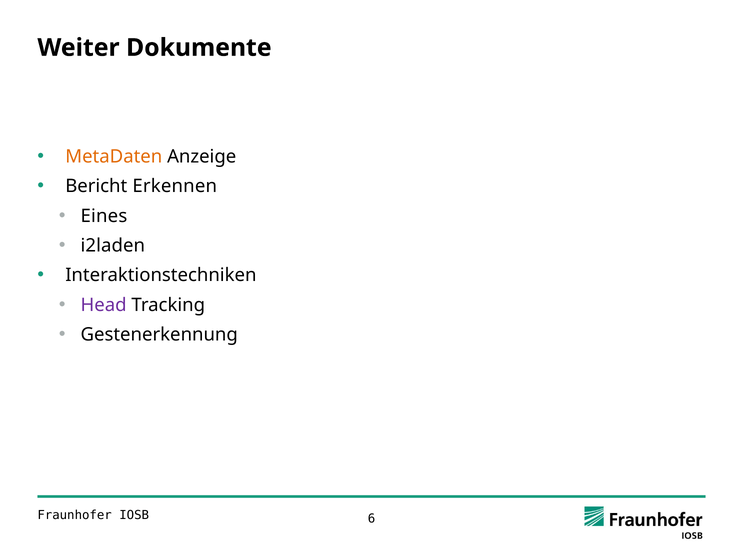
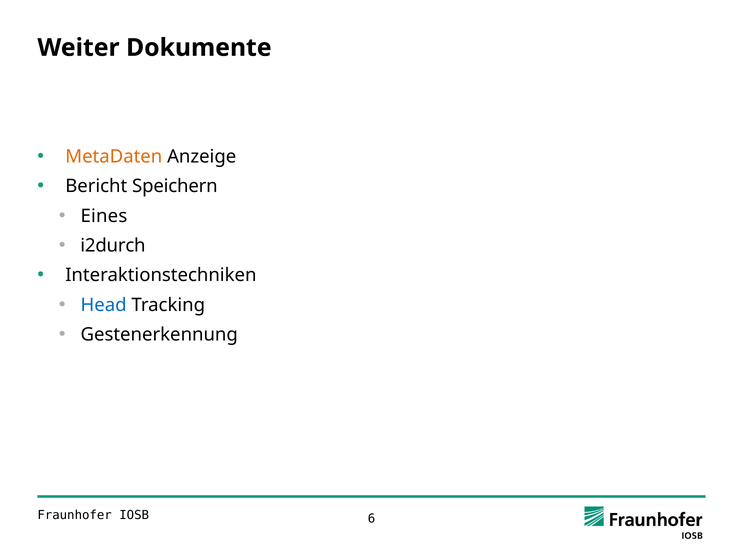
Erkennen: Erkennen -> Speichern (175, 186)
i2laden: i2laden -> i2durch (113, 246)
Head colour: purple -> blue (104, 305)
